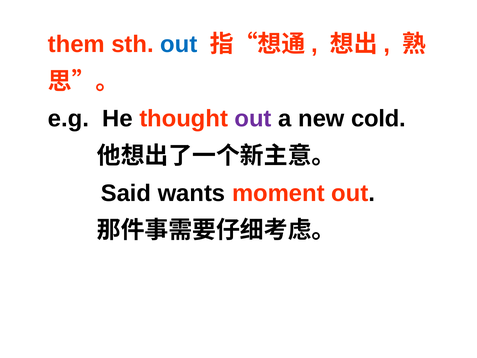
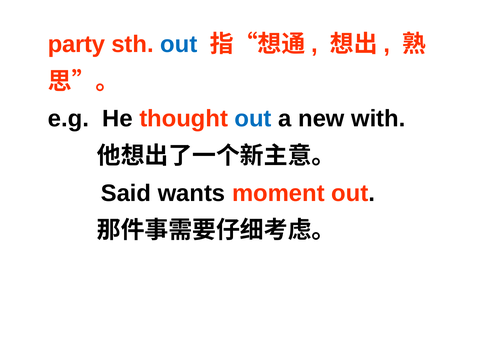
them: them -> party (76, 44)
out colour: purple -> blue (253, 119)
cold: cold -> with (378, 119)
